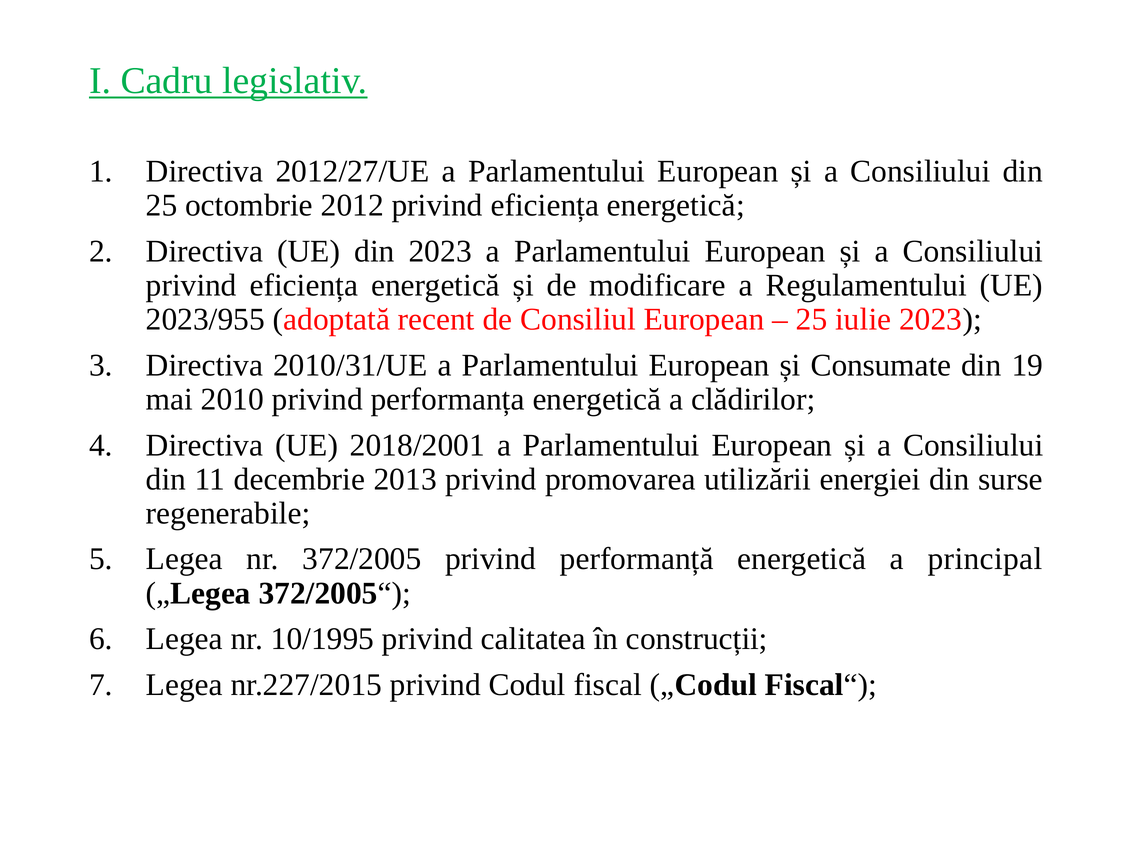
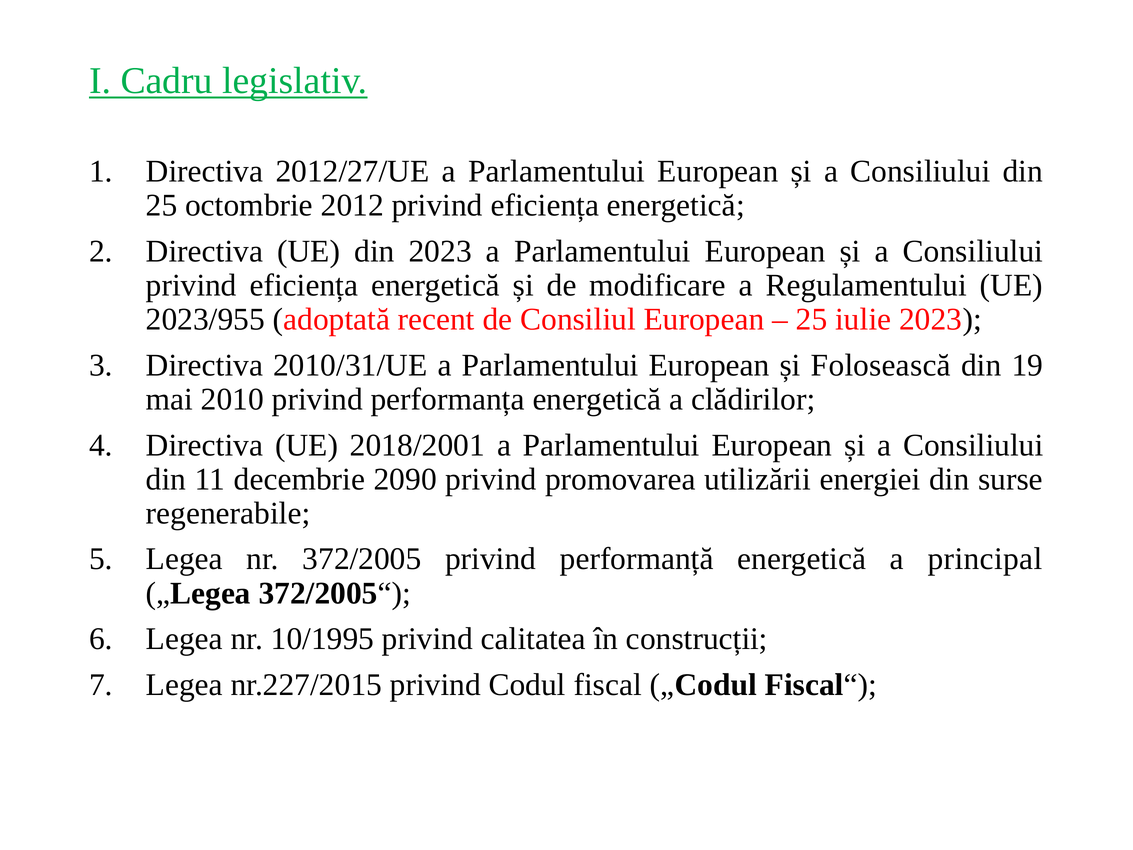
Consumate: Consumate -> Folosească (881, 365)
2013: 2013 -> 2090 (405, 479)
